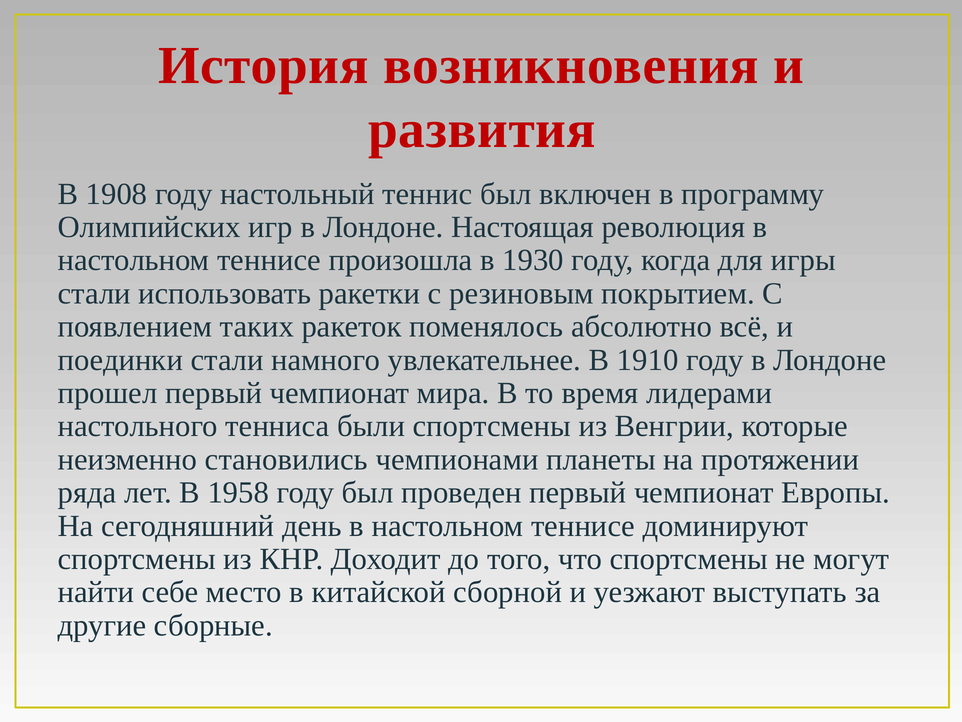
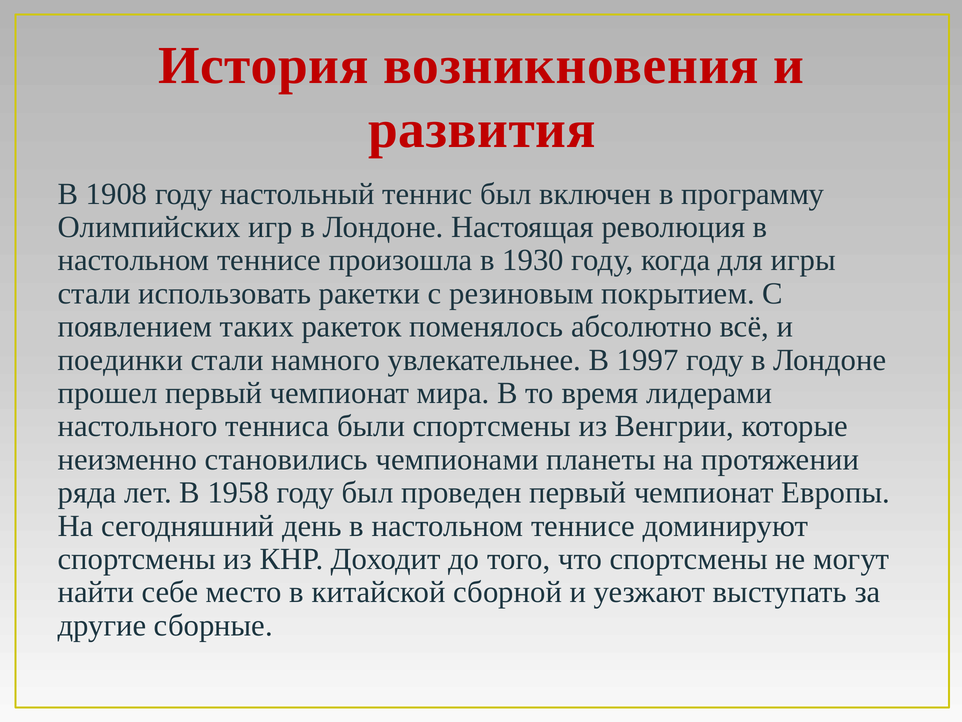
1910: 1910 -> 1997 (648, 360)
